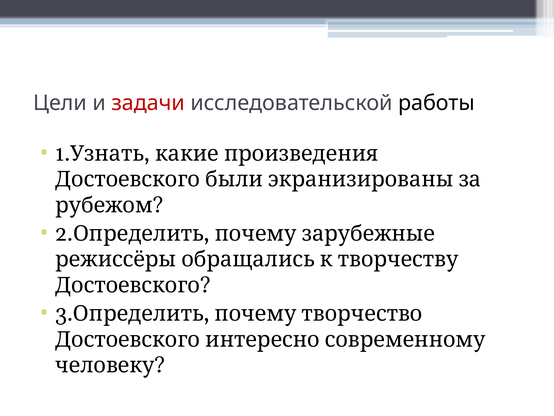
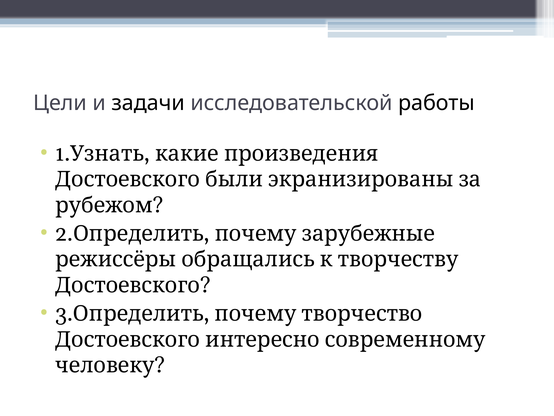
задачи colour: red -> black (148, 103)
